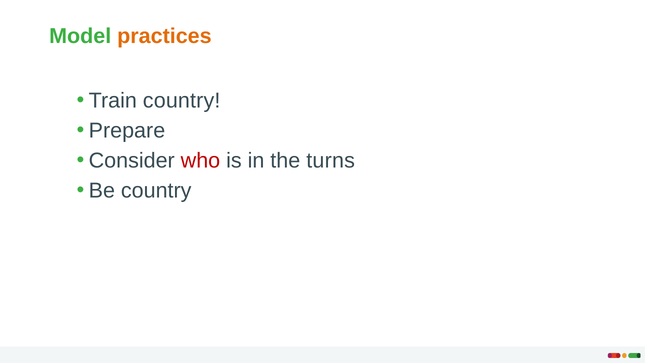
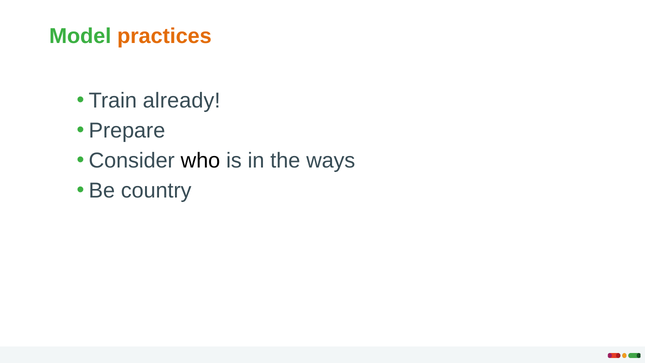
Train country: country -> already (182, 101)
who colour: red -> black (200, 160)
turns: turns -> ways (331, 160)
